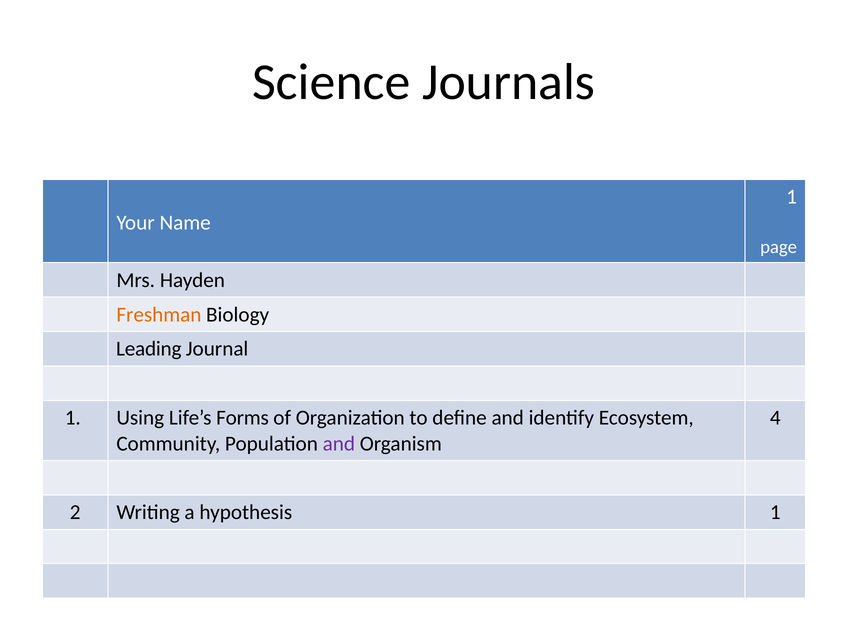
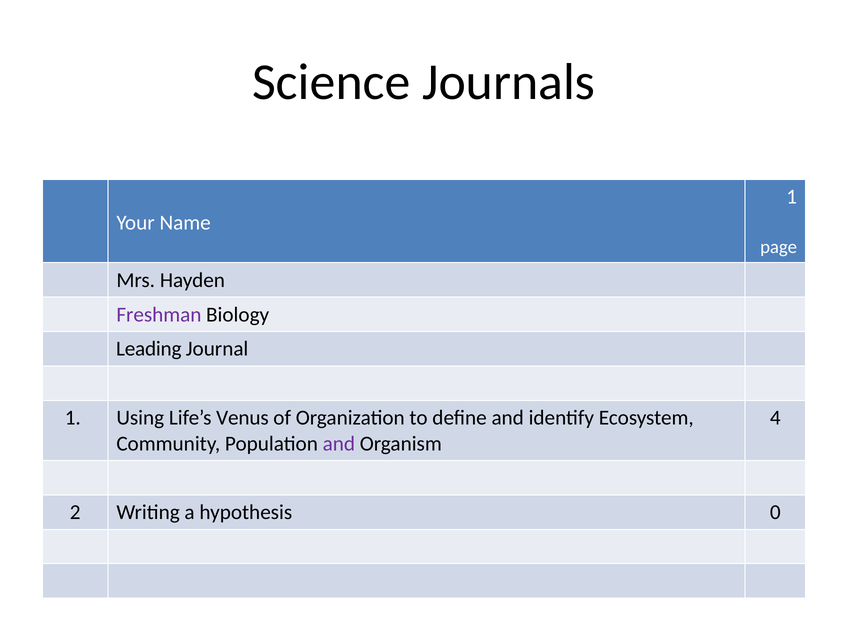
Freshman colour: orange -> purple (159, 315)
Forms: Forms -> Venus (242, 418)
hypothesis 1: 1 -> 0 (775, 512)
